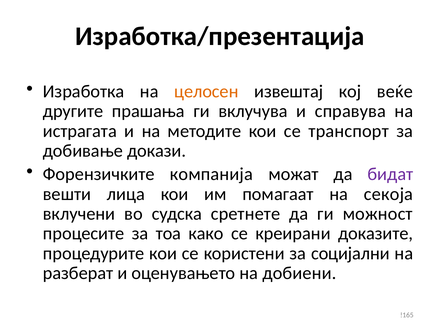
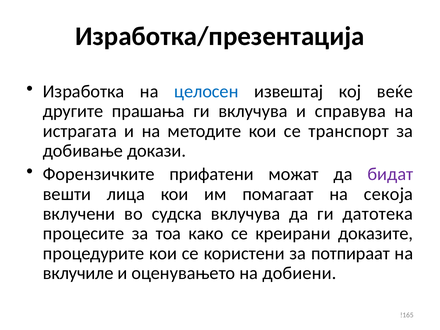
целосен colour: orange -> blue (206, 91)
компанија: компанија -> прифатени (212, 174)
судска сретнете: сретнете -> вклучува (246, 214)
можност: можност -> датотека (378, 214)
социјални: социјални -> потпираат (350, 253)
разберат: разберат -> вклучиле (78, 273)
